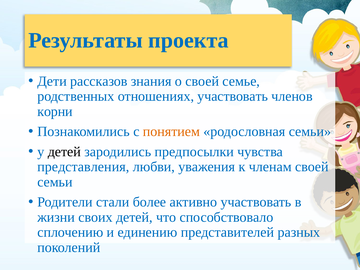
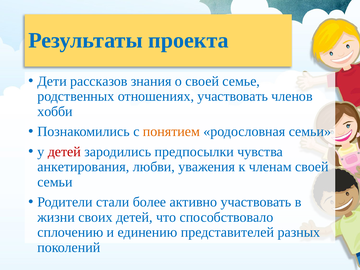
корни: корни -> хобби (55, 111)
детей colour: black -> red (64, 152)
представления: представления -> анкетирования (83, 167)
